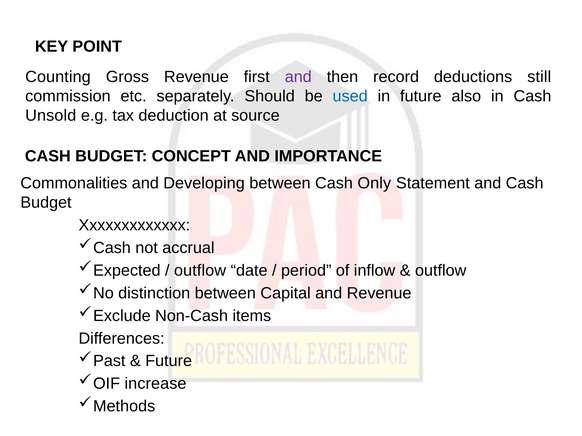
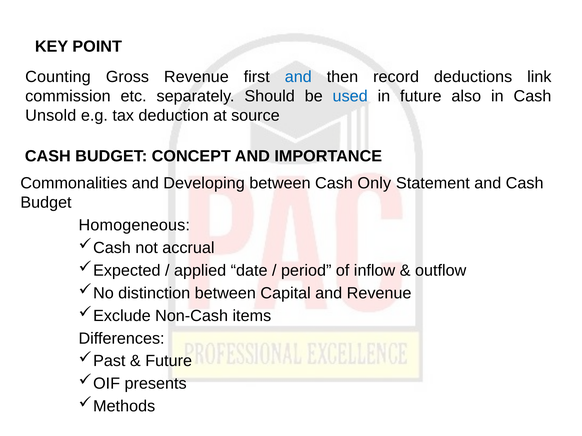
and colour: purple -> blue (298, 77)
still: still -> link (539, 77)
Xxxxxxxxxxxxx: Xxxxxxxxxxxxx -> Homogeneous (134, 226)
outflow: outflow -> applied (200, 271)
increase: increase -> presents (156, 384)
